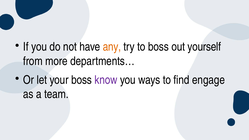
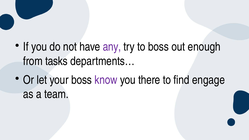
any colour: orange -> purple (112, 47)
yourself: yourself -> enough (204, 47)
more: more -> tasks (56, 61)
ways: ways -> there (149, 80)
